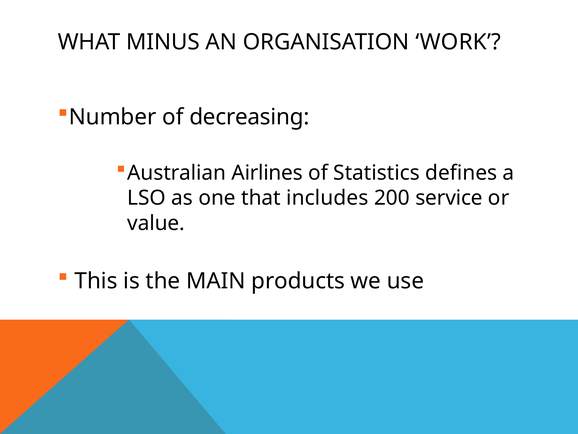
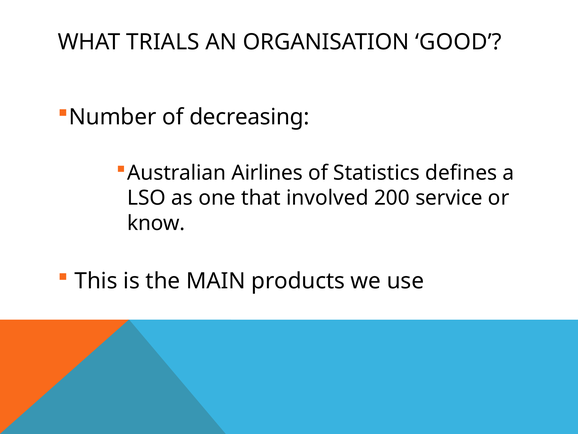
MINUS: MINUS -> TRIALS (163, 42)
WORK: WORK -> GOOD (458, 42)
includes: includes -> involved (327, 198)
value: value -> know (156, 223)
